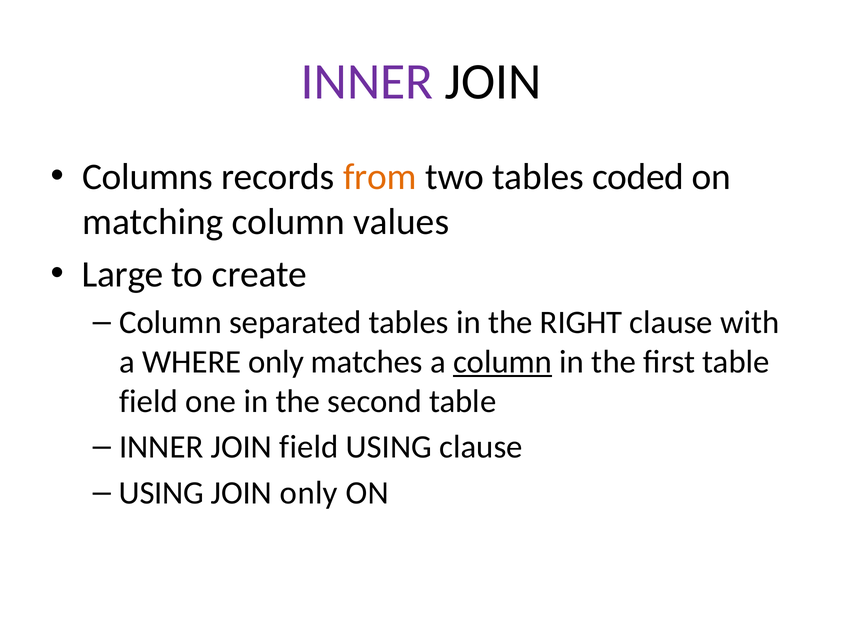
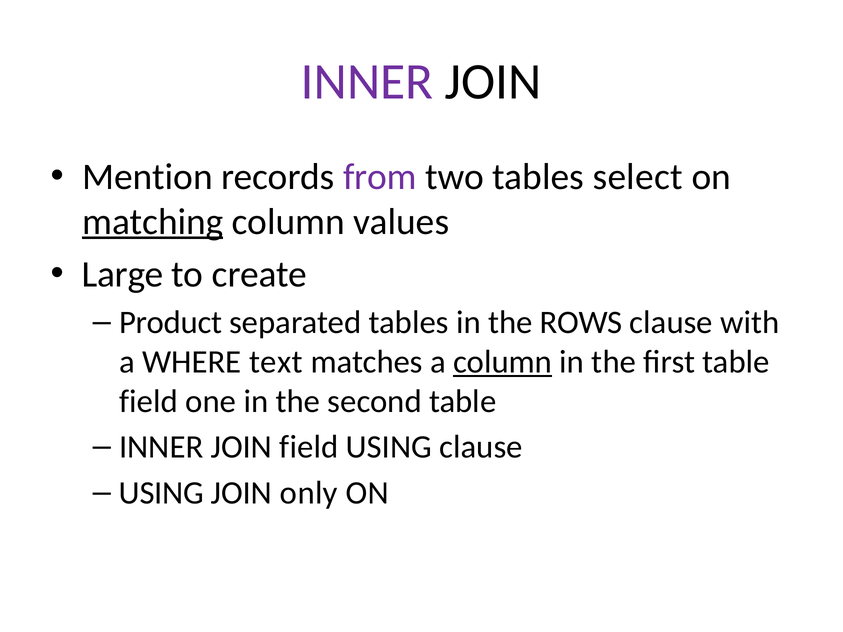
Columns: Columns -> Mention (147, 177)
from colour: orange -> purple (380, 177)
coded: coded -> select (638, 177)
matching underline: none -> present (153, 222)
Column: Column -> Product (171, 323)
RIGHT: RIGHT -> ROWS (581, 323)
WHERE only: only -> text (276, 362)
